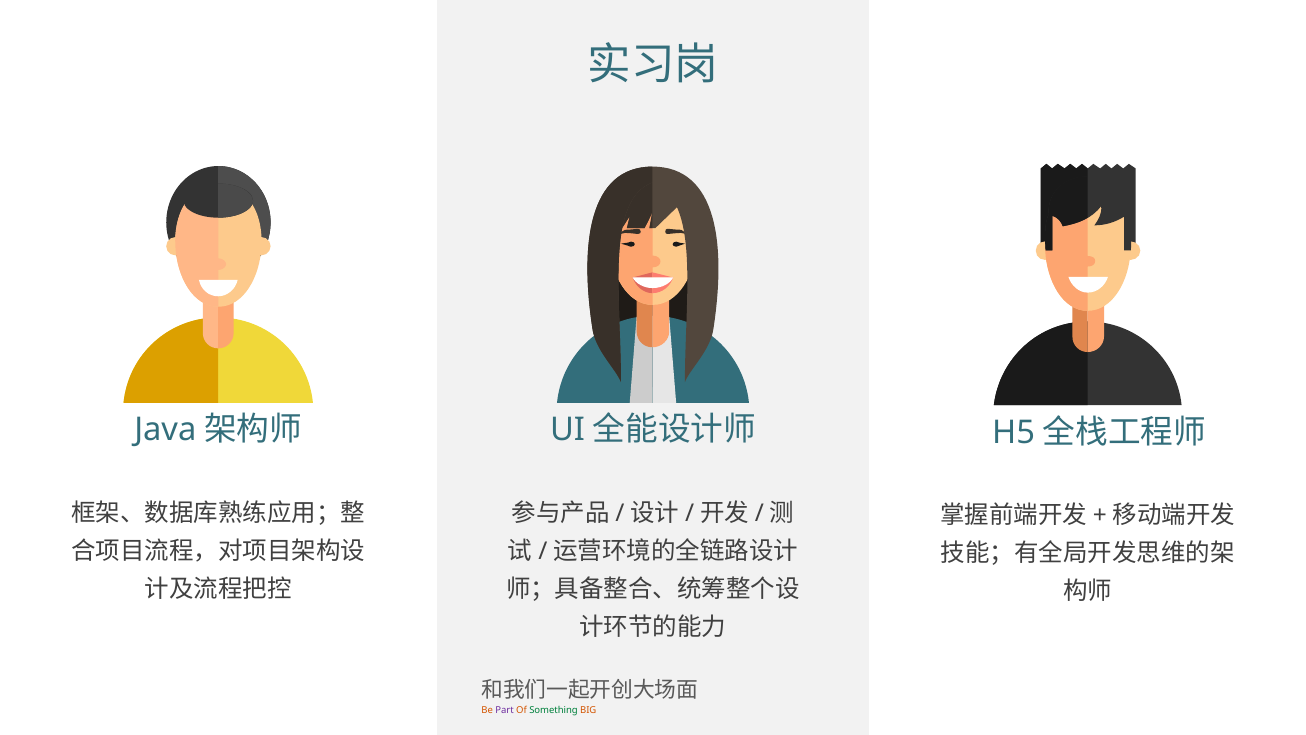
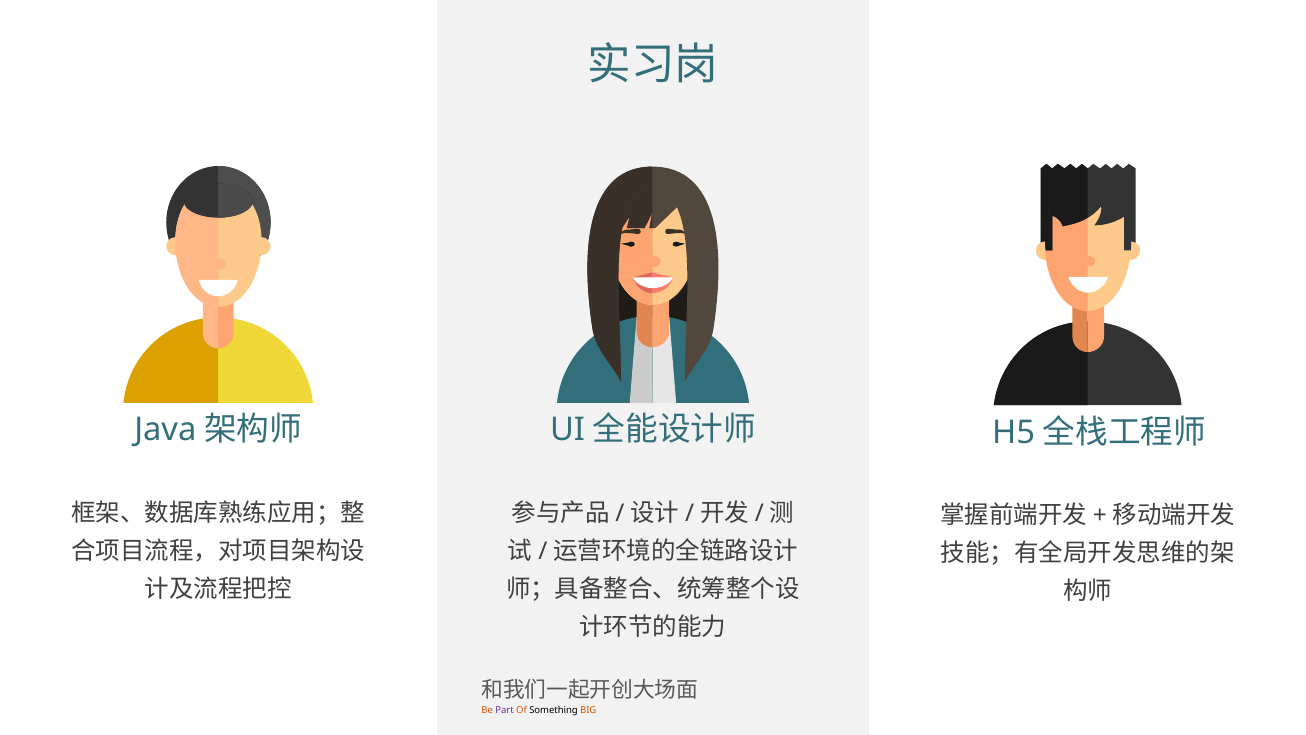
Something colour: green -> black (554, 710)
